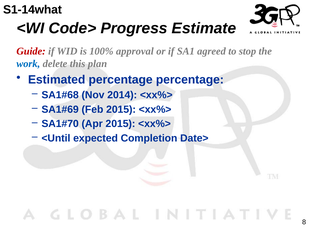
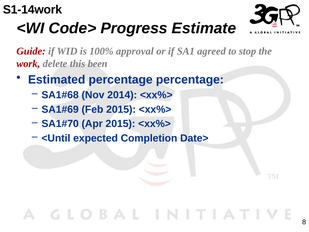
S1-14what: S1-14what -> S1-14work (32, 10)
work colour: blue -> red (28, 64)
plan: plan -> been (98, 64)
